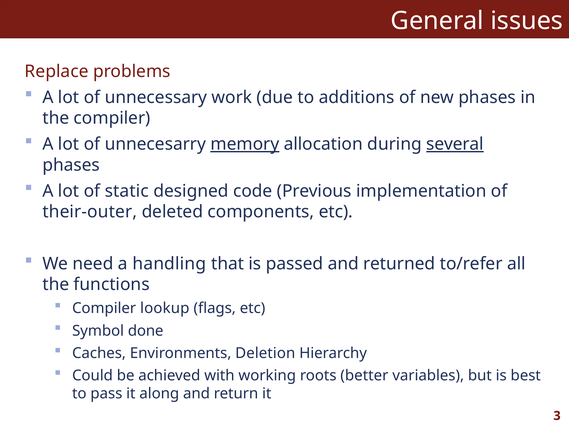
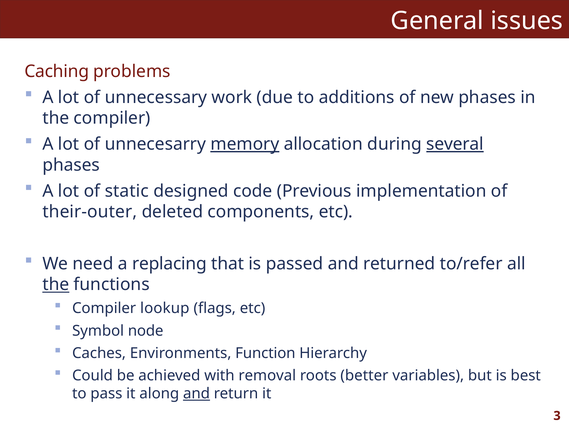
Replace: Replace -> Caching (57, 71)
handling: handling -> replacing (169, 264)
the underline: none -> present (56, 284)
done: done -> node (146, 331)
Deletion: Deletion -> Function (265, 353)
working: working -> removal (267, 375)
and underline: none -> present (197, 393)
